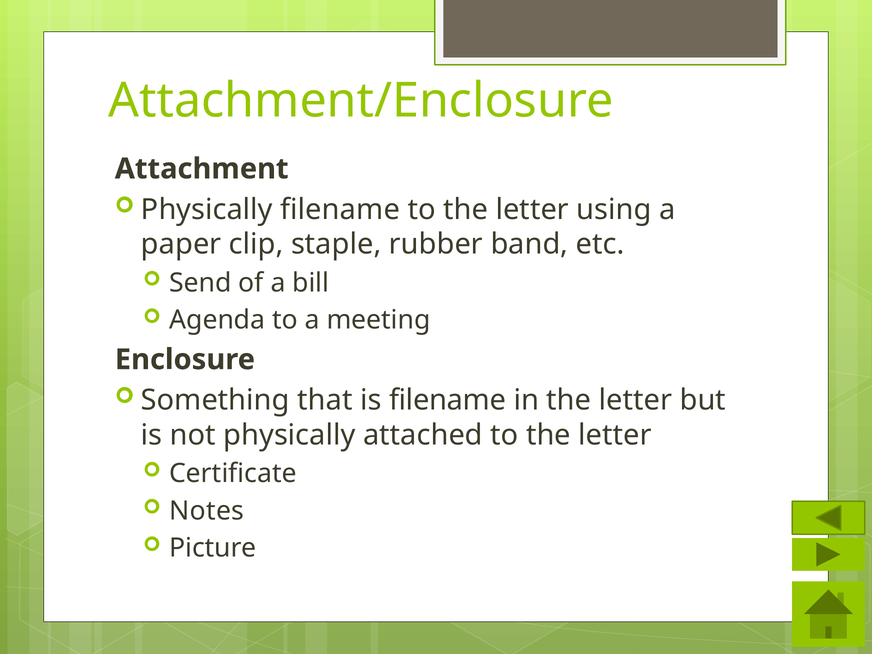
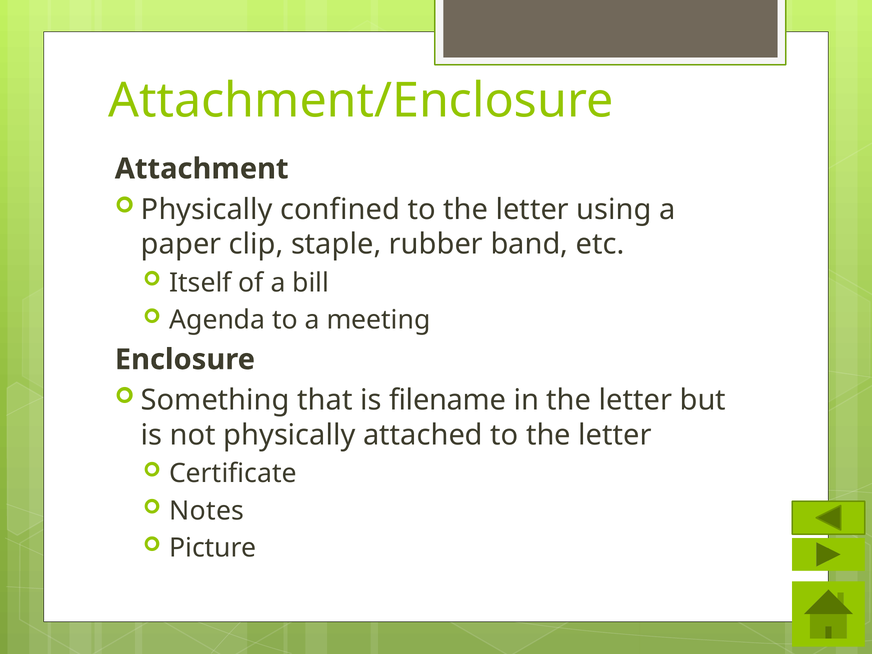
Physically filename: filename -> confined (340, 210)
Send: Send -> Itself (200, 283)
